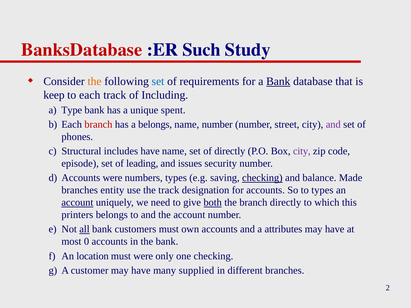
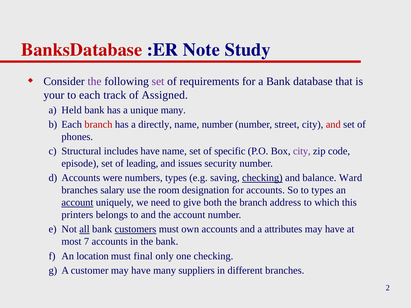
Such: Such -> Note (201, 50)
the colour: orange -> purple (95, 82)
set colour: blue -> purple (158, 82)
Bank underline: present -> none (278, 82)
keep: keep -> your (54, 95)
Including: Including -> Assigned (165, 95)
Type: Type -> Held (72, 110)
unique spent: spent -> many (173, 110)
a belongs: belongs -> directly (155, 125)
and colour: purple -> red (333, 125)
of directly: directly -> specific (230, 151)
Made: Made -> Ward (351, 178)
entity: entity -> salary (112, 190)
the track: track -> room (169, 190)
both underline: present -> none (213, 203)
branch directly: directly -> address (286, 203)
customers underline: none -> present (136, 229)
0: 0 -> 7 (87, 242)
must were: were -> final (143, 256)
supplied: supplied -> suppliers (197, 271)
